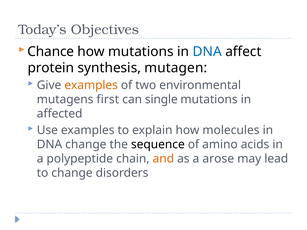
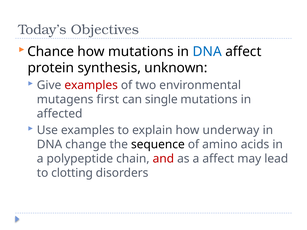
mutagen: mutagen -> unknown (176, 68)
examples colour: orange -> red (91, 85)
molecules: molecules -> underway (231, 130)
and colour: orange -> red (163, 159)
a arose: arose -> affect (218, 159)
to change: change -> clotting (72, 173)
